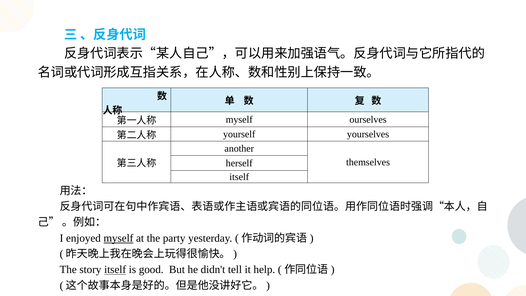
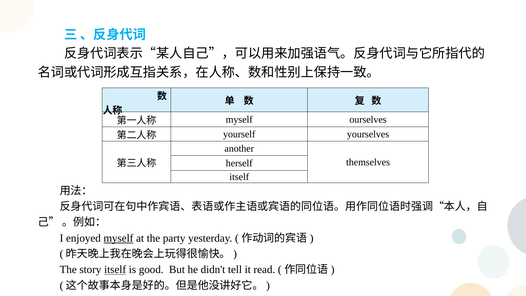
help: help -> read (264, 270)
